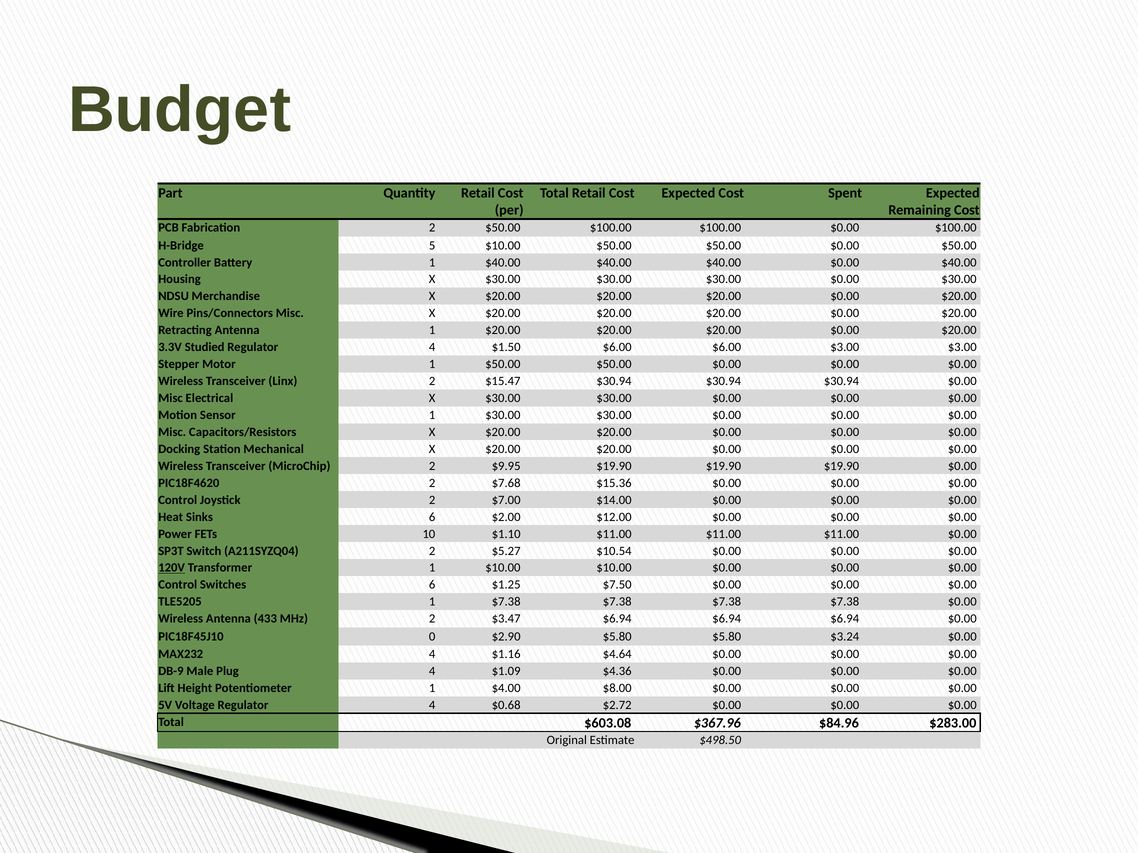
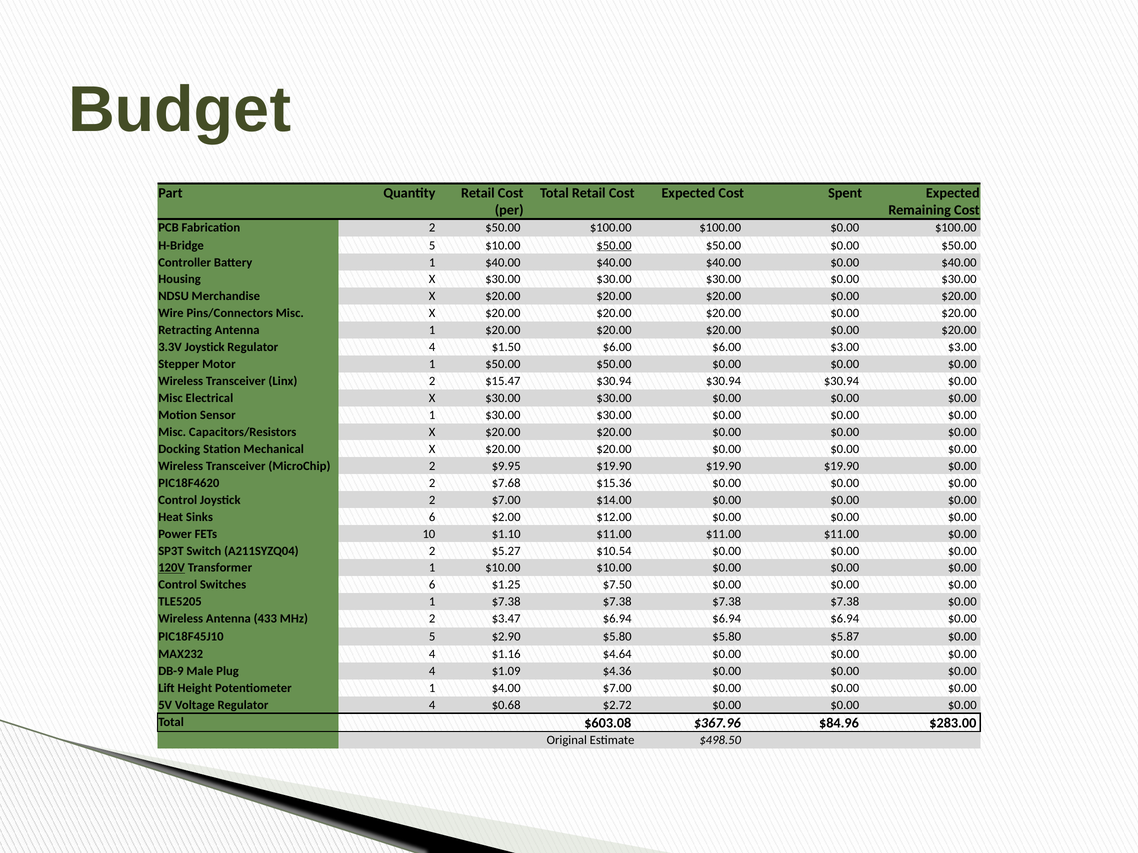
$50.00 underline: none -> present (614, 246)
3.3V Studied: Studied -> Joystick (205, 347)
PIC18F45J10 0: 0 -> 5 (432, 637)
$3.24: $3.24 -> $5.87 (845, 637)
$4.00 $8.00: $8.00 -> $7.00 (617, 689)
